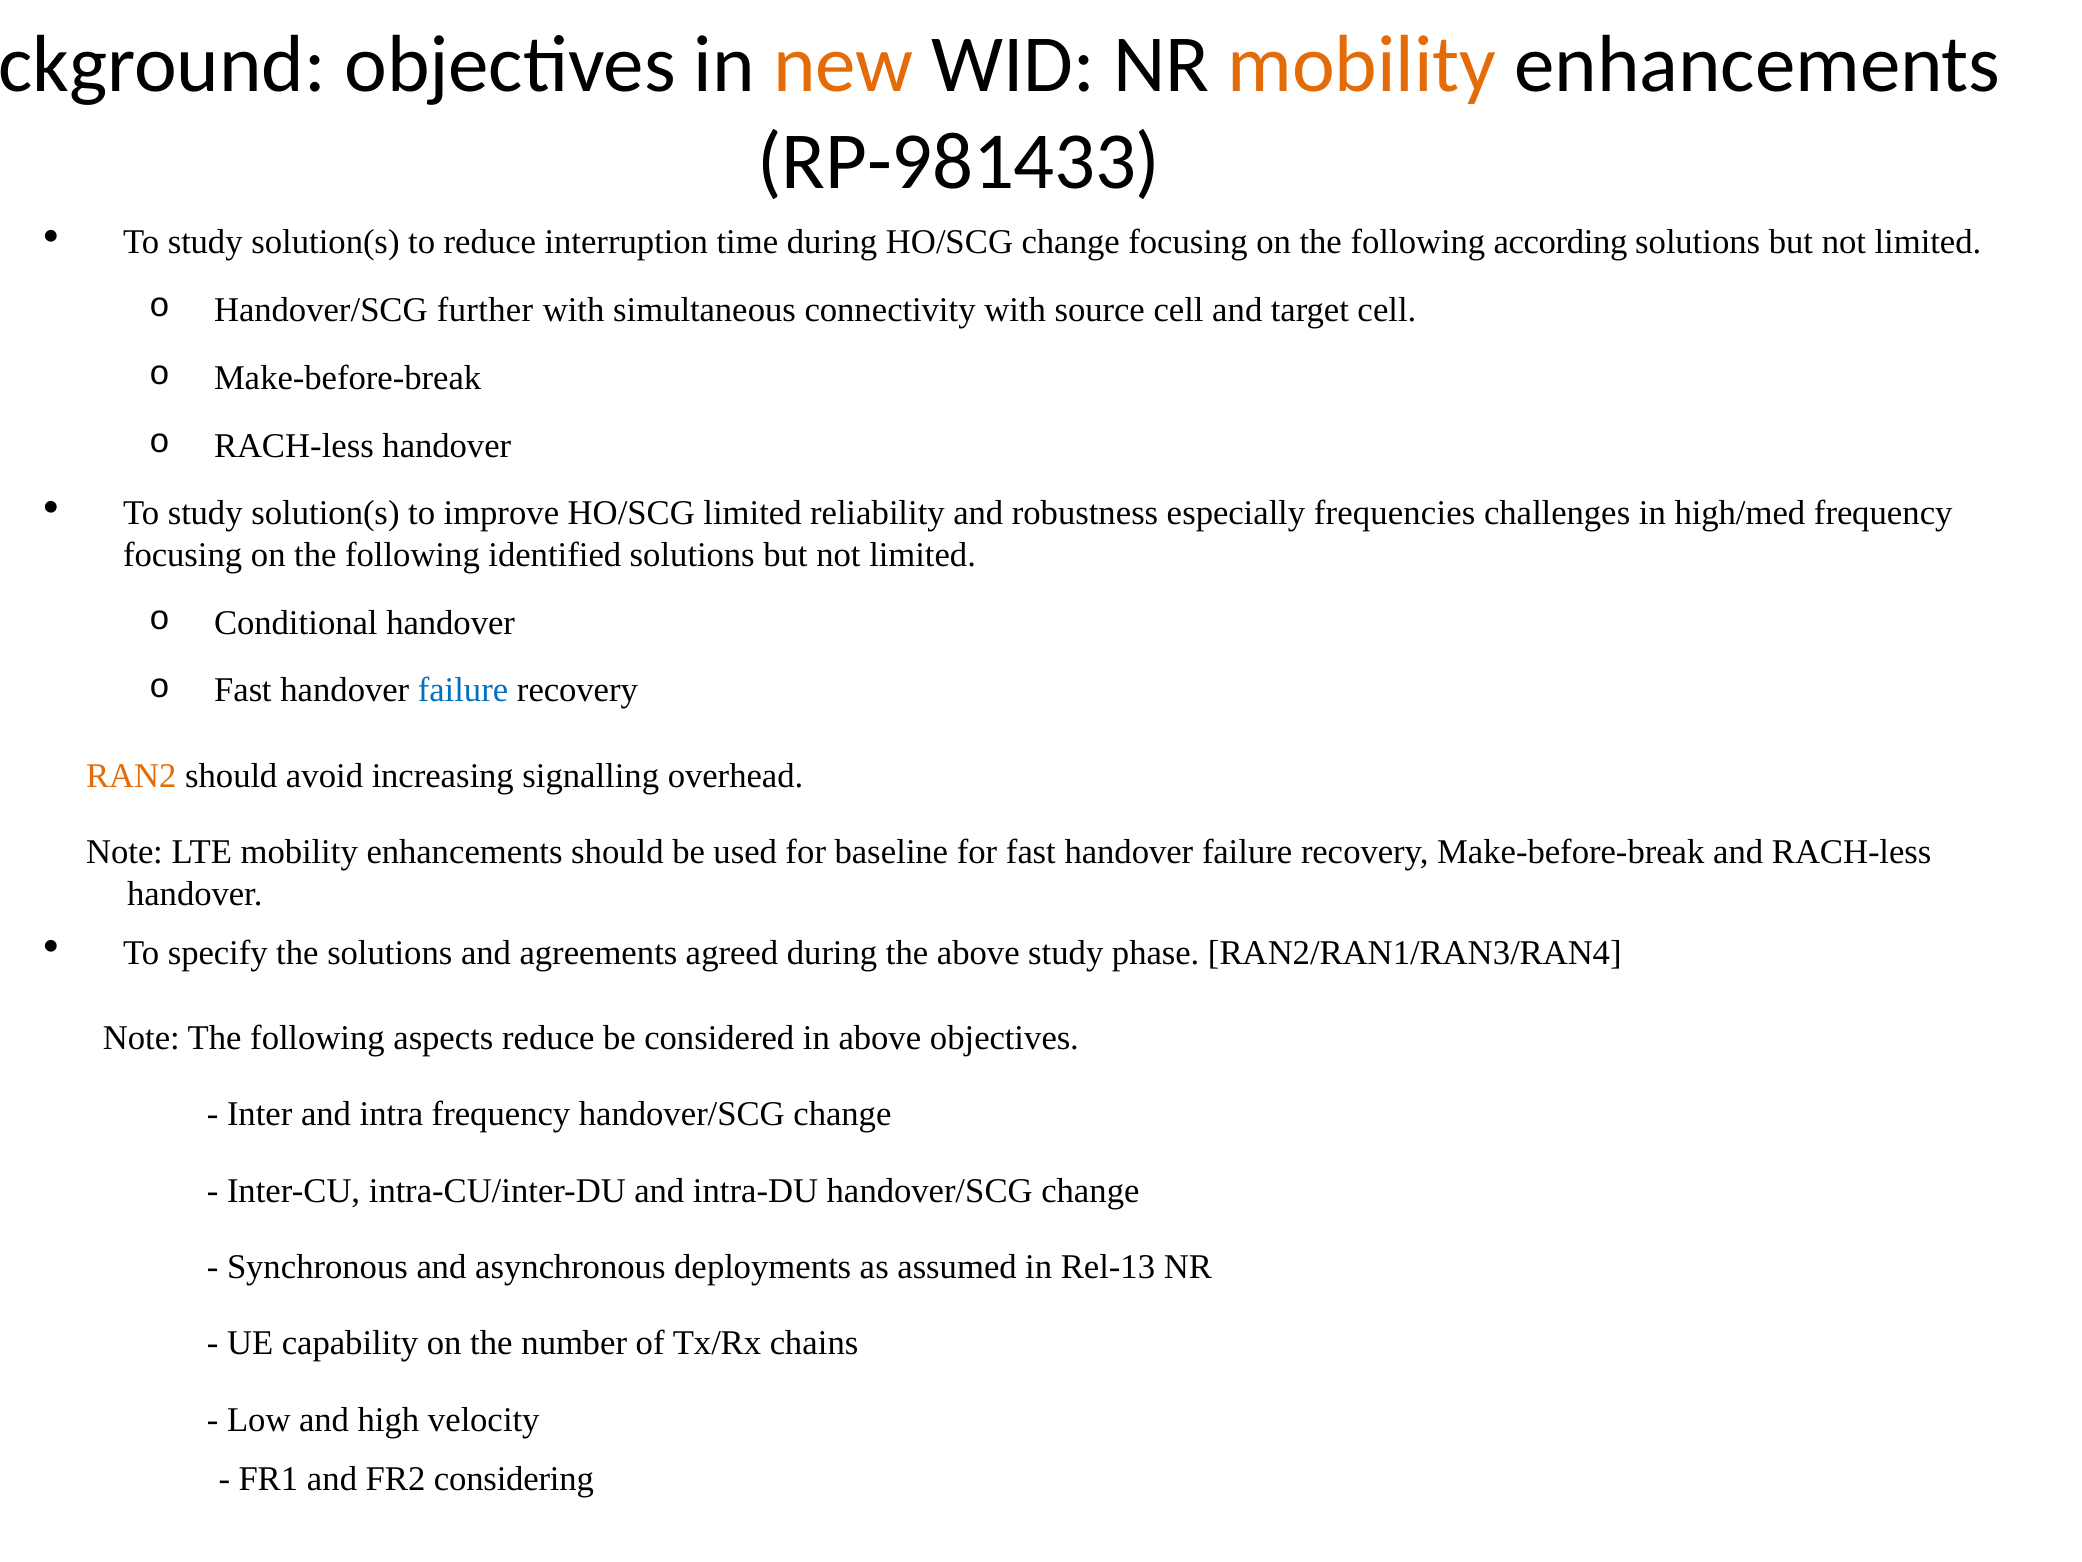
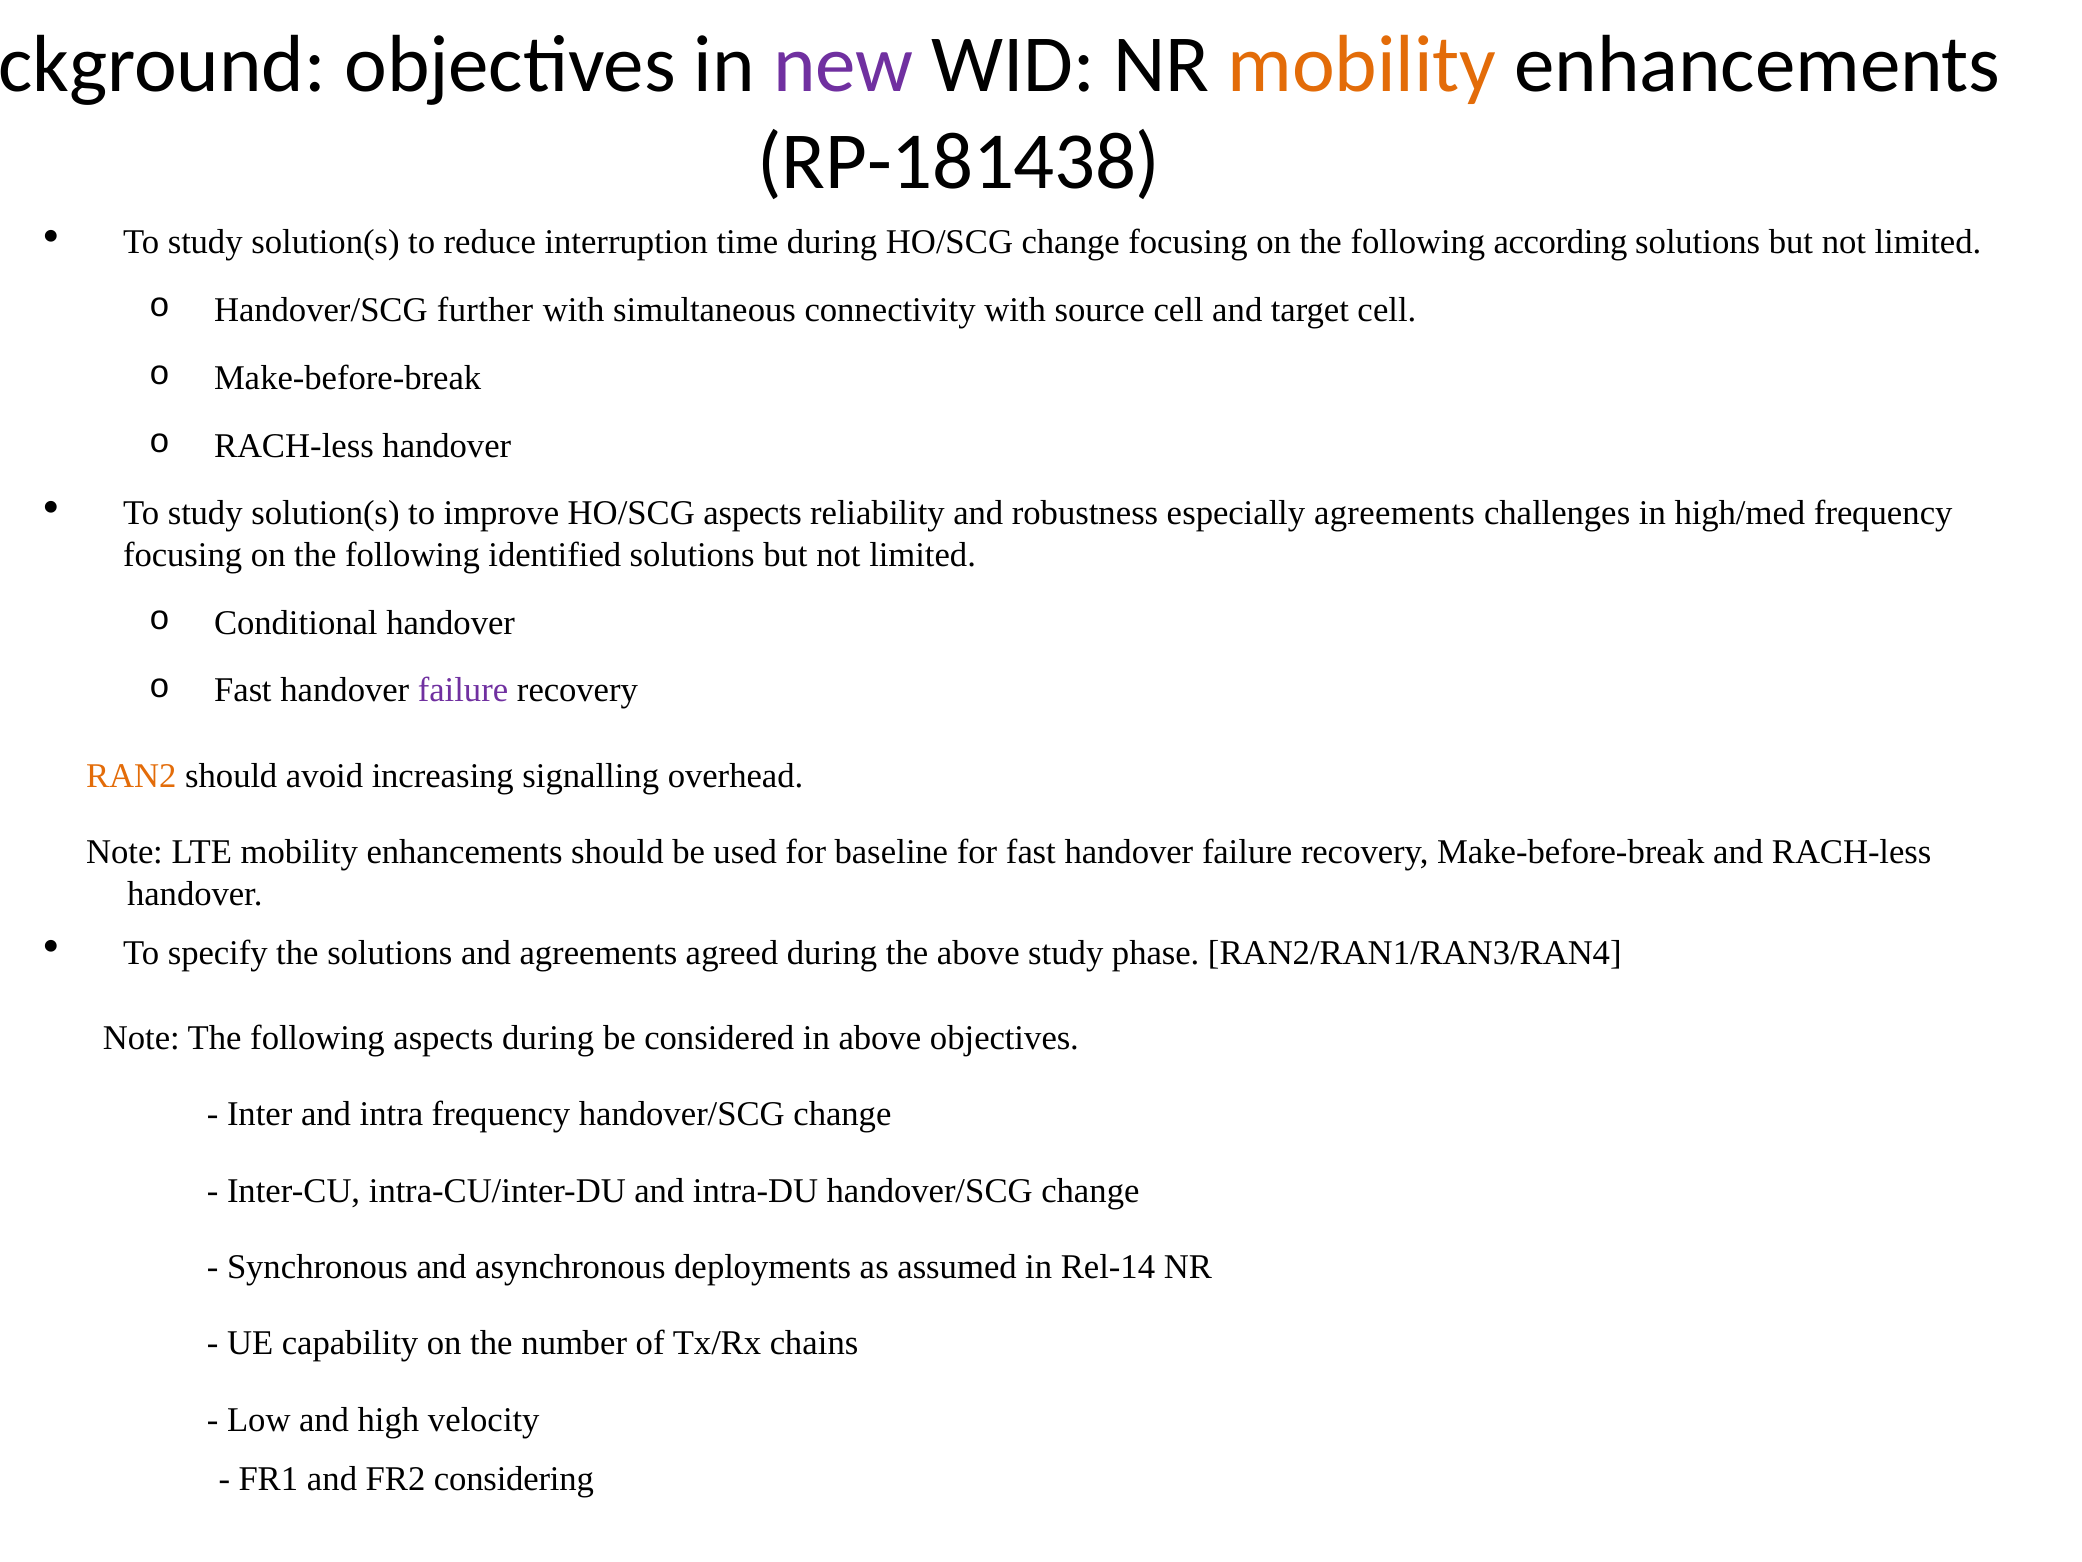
new colour: orange -> purple (843, 65)
RP-981433: RP-981433 -> RP-181438 (959, 162)
HO/SCG limited: limited -> aspects (753, 513)
especially frequencies: frequencies -> agreements (1394, 513)
failure colour: blue -> purple (463, 690)
aspects reduce: reduce -> during (548, 1038)
Rel-13: Rel-13 -> Rel-14 (1108, 1267)
